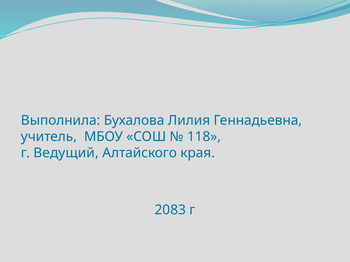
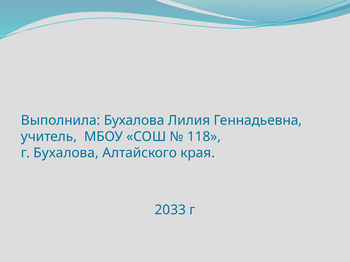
г Ведущий: Ведущий -> Бухалова (66, 153)
2083: 2083 -> 2033 (170, 210)
